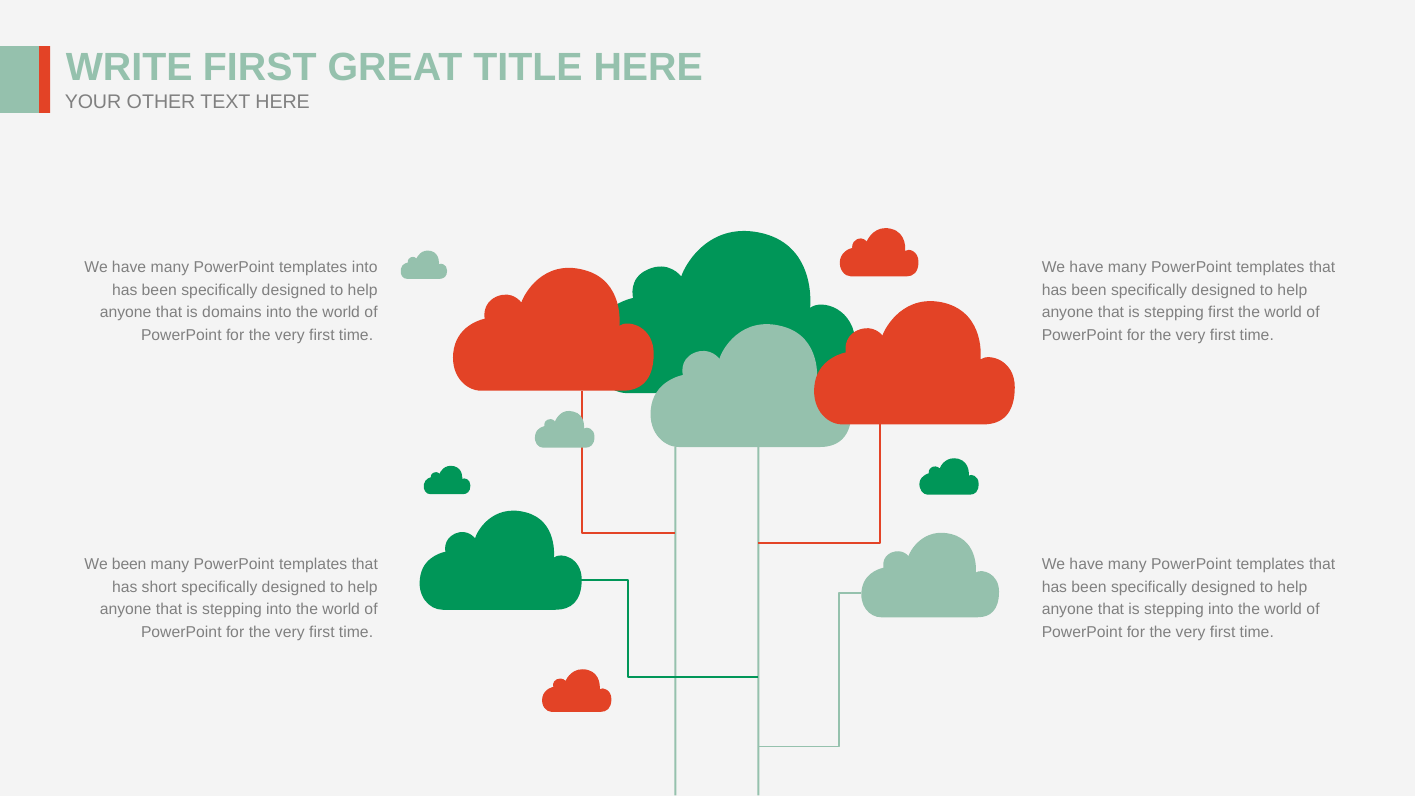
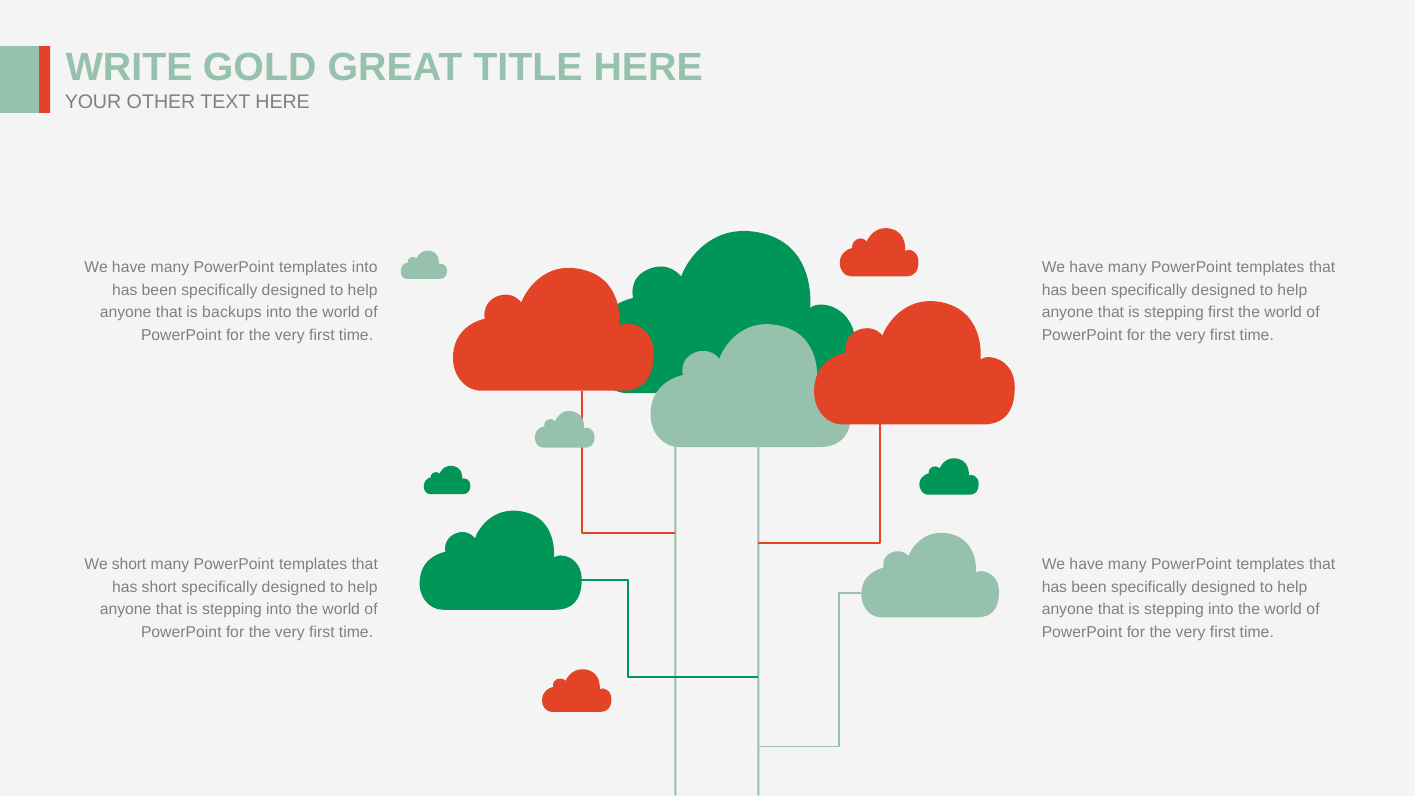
WRITE FIRST: FIRST -> GOLD (260, 68)
domains: domains -> backups (232, 312)
We been: been -> short (129, 564)
